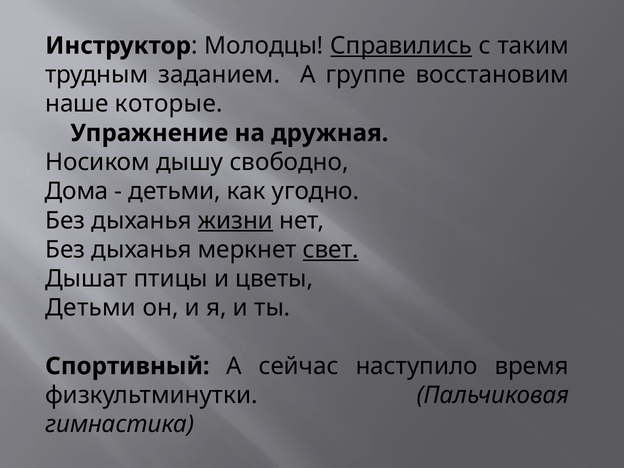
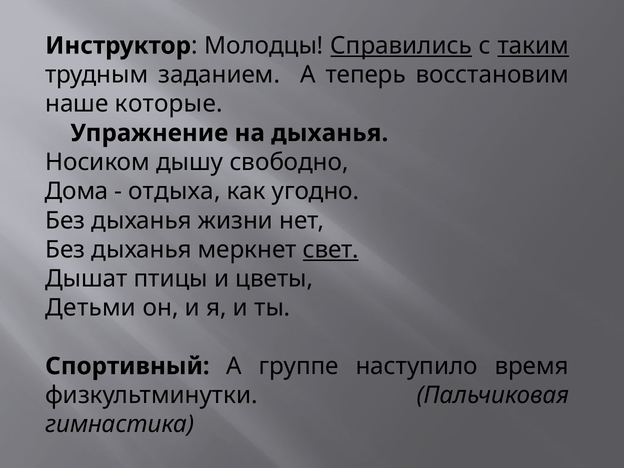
таким underline: none -> present (533, 46)
группе: группе -> теперь (366, 75)
на дружная: дружная -> дыханья (330, 133)
детьми: детьми -> отдыха (174, 191)
жизни underline: present -> none (235, 221)
сейчас: сейчас -> группе (299, 366)
